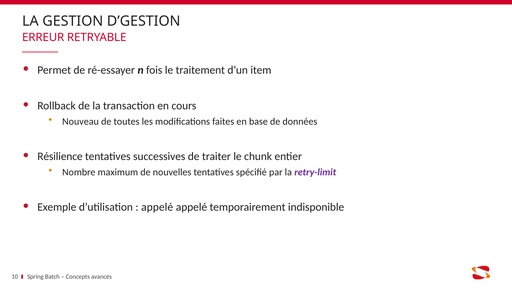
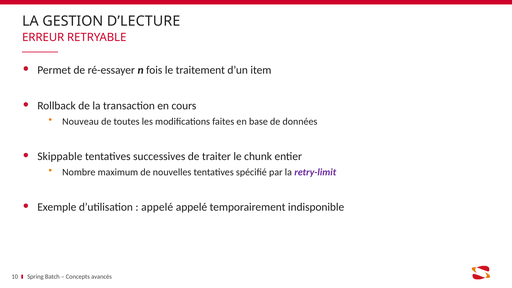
D’GESTION: D’GESTION -> D’LECTURE (144, 21)
Résilience: Résilience -> Skippable (60, 157)
